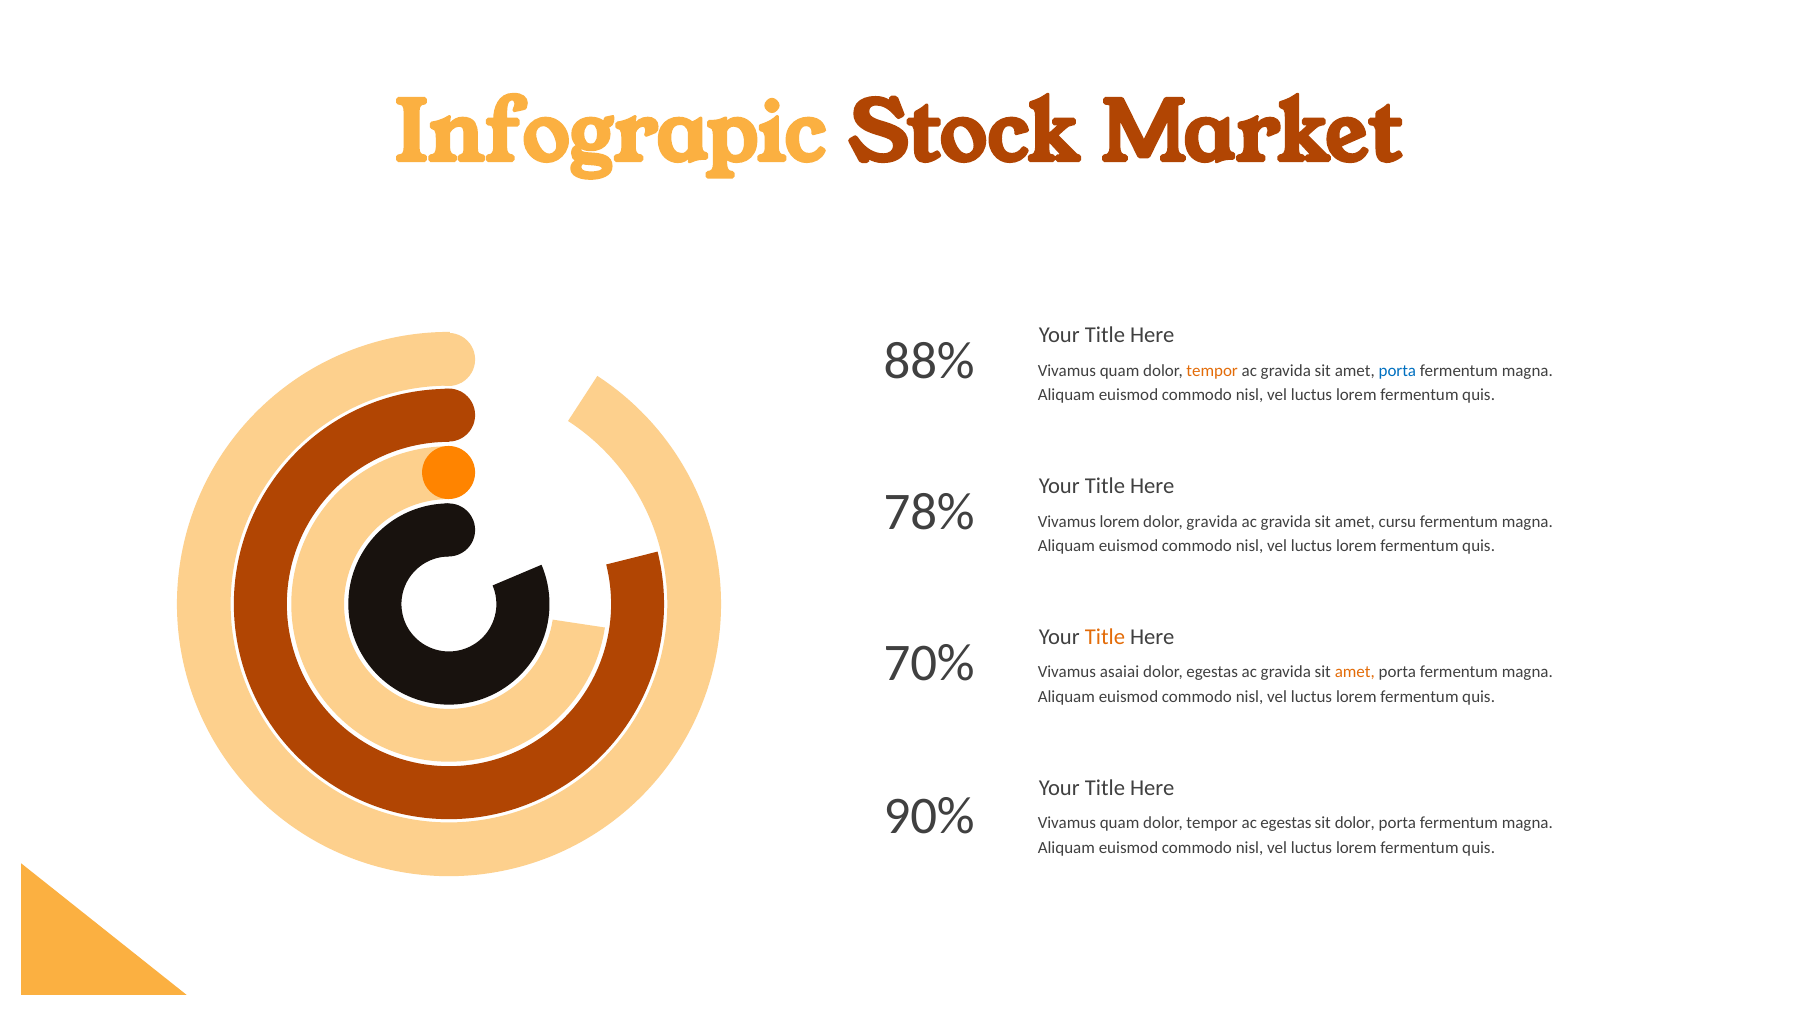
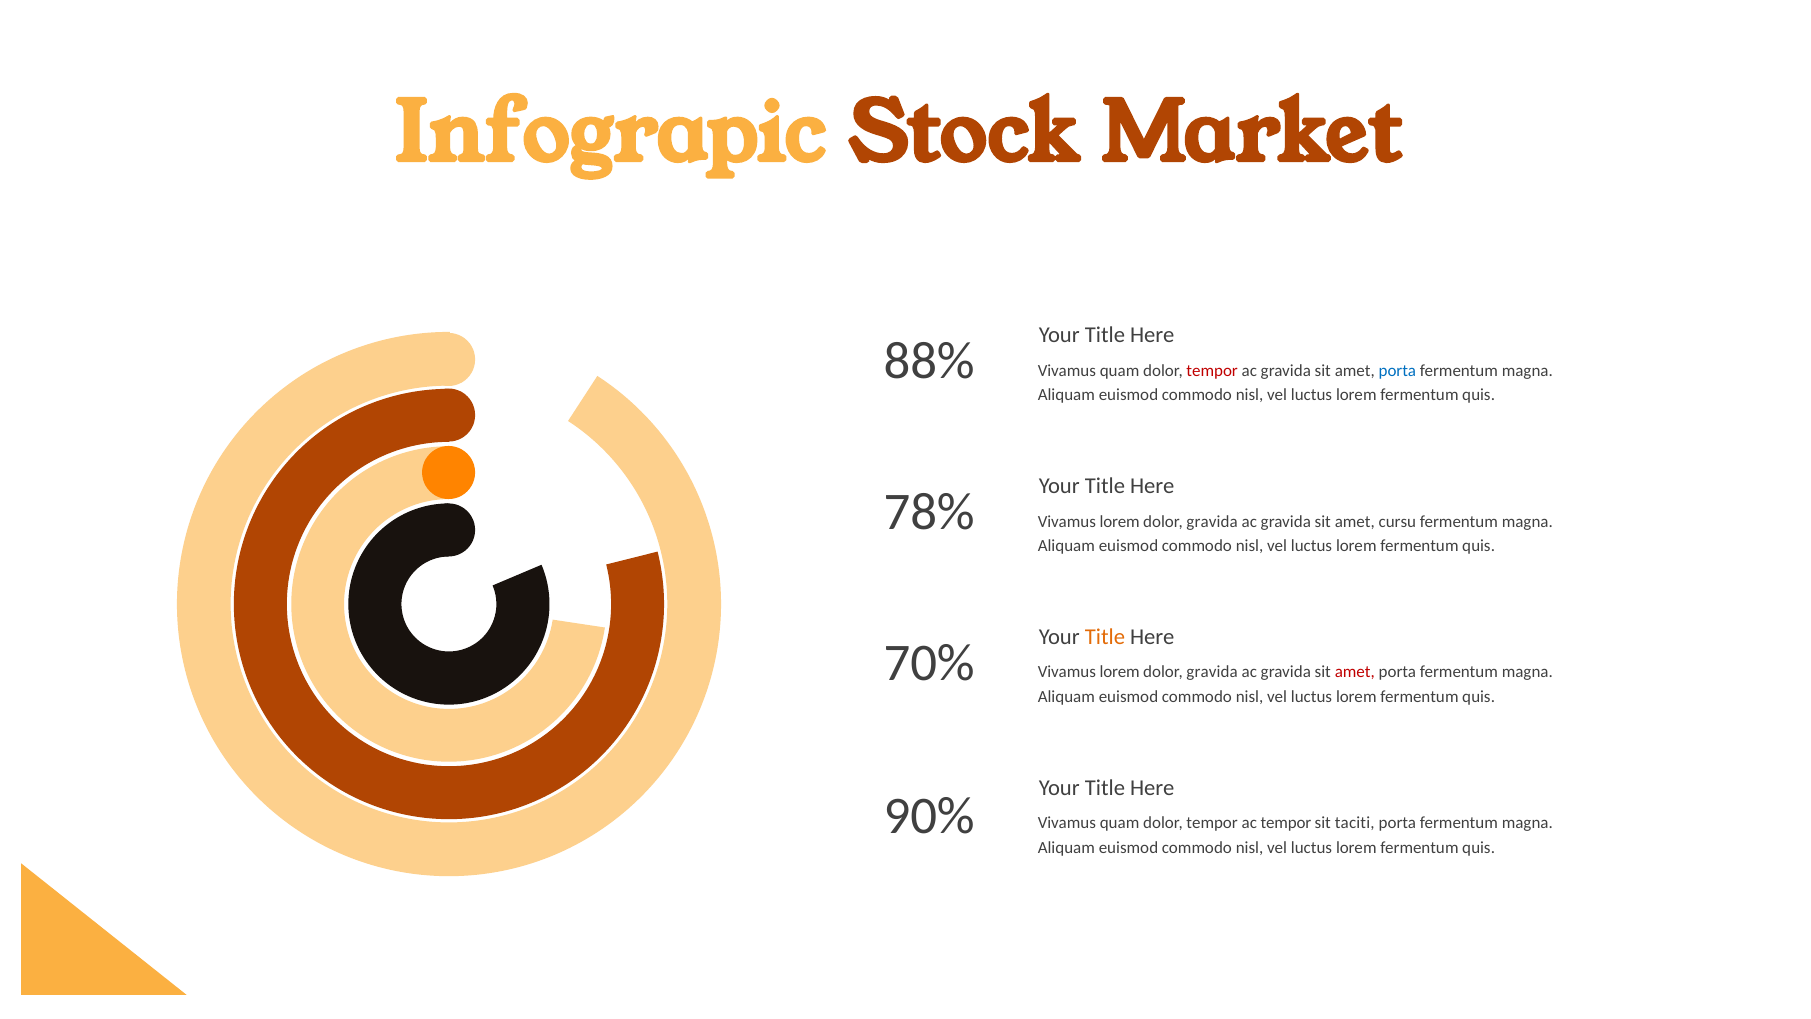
tempor colour: orange -> red (1212, 370)
70% Vivamus asaiai: asaiai -> lorem (1120, 672)
egestas: egestas -> gravida (1212, 672)
amet colour: orange -> red (1355, 672)
ac egestas: egestas -> tempor (1286, 823)
sit dolor: dolor -> taciti (1355, 823)
